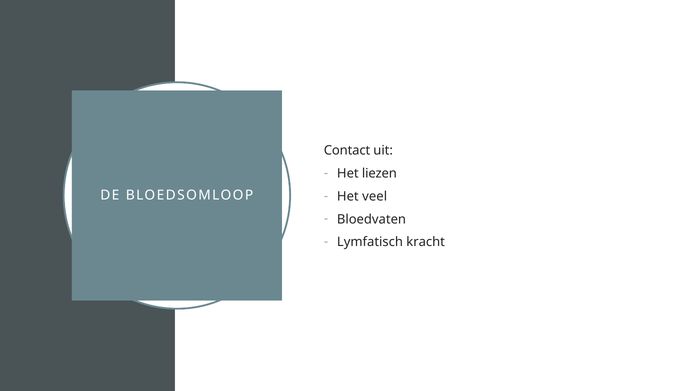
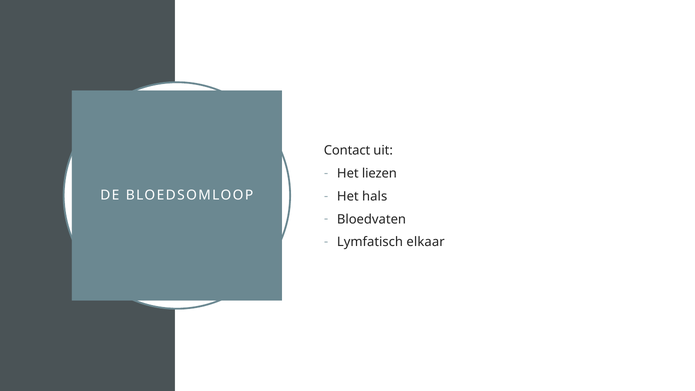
veel: veel -> hals (375, 196)
kracht: kracht -> elkaar (426, 242)
